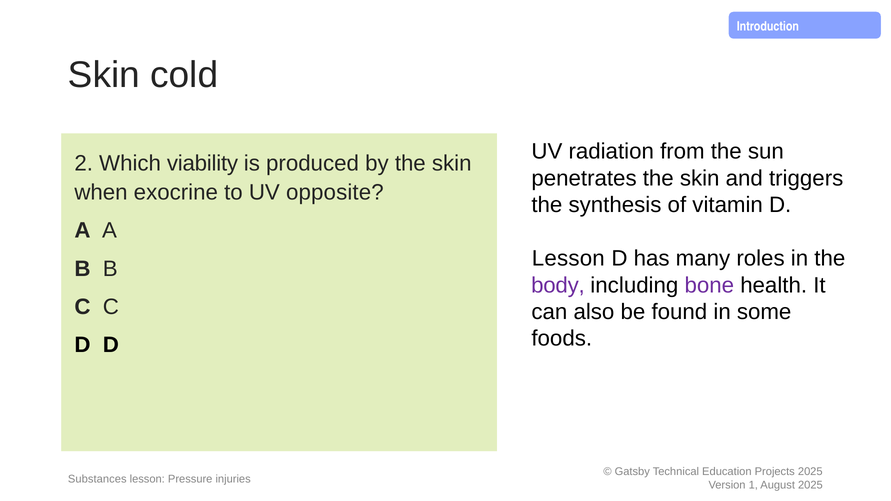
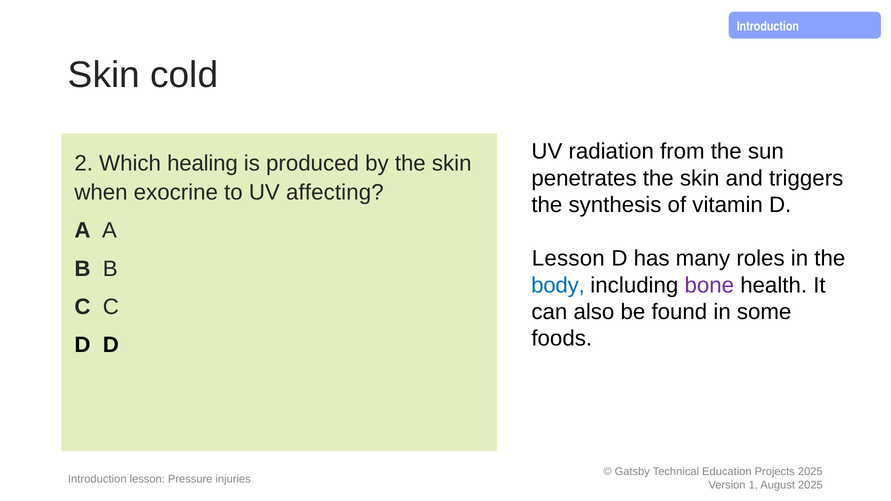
viability: viability -> healing (202, 164)
opposite: opposite -> affecting (335, 192)
body colour: purple -> blue (558, 285)
Substances: Substances -> Introduction (97, 479)
